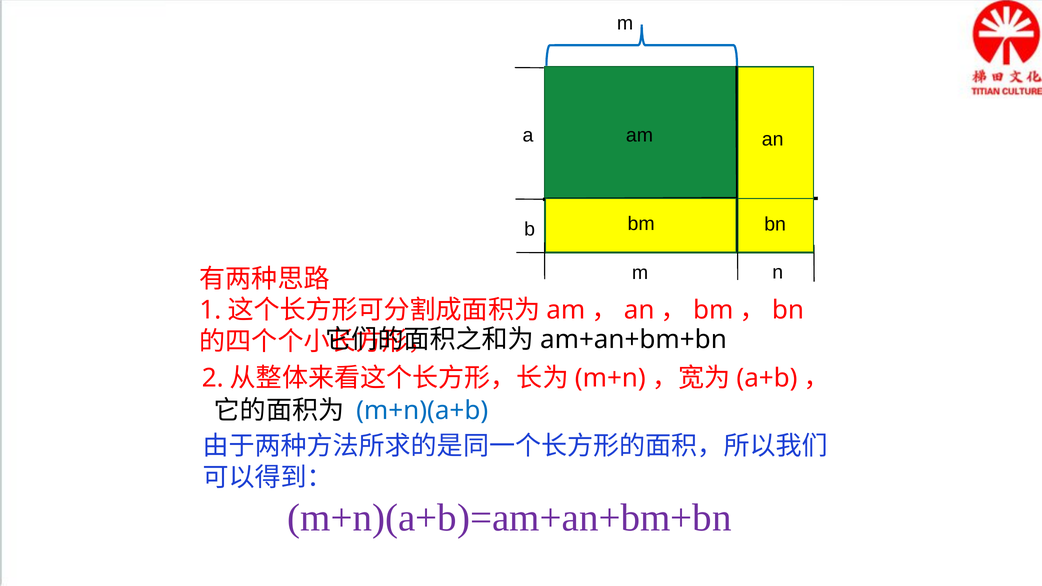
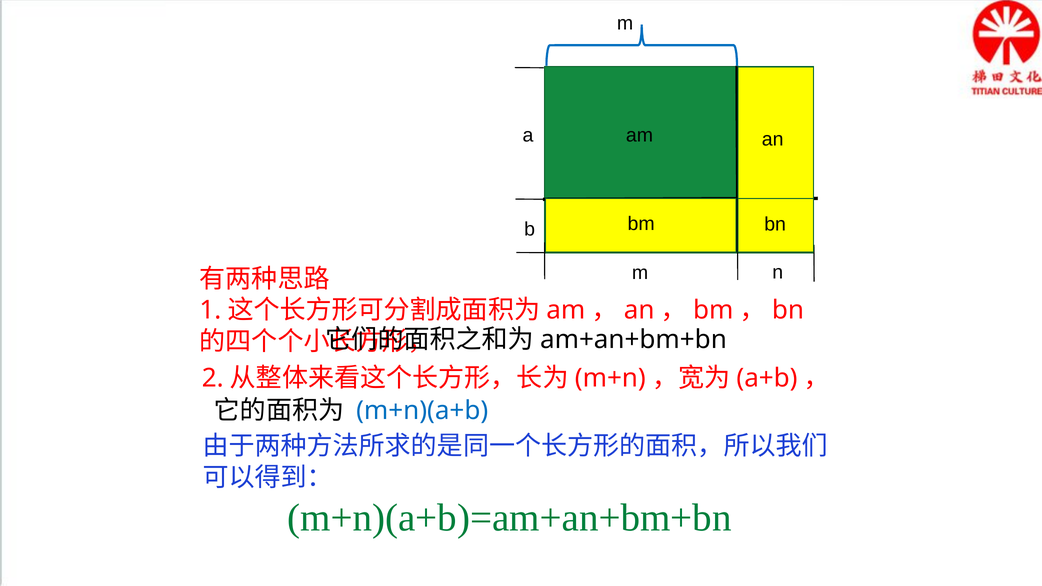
m+n)(a+b)=am+an+bm+bn colour: purple -> green (509, 518)
